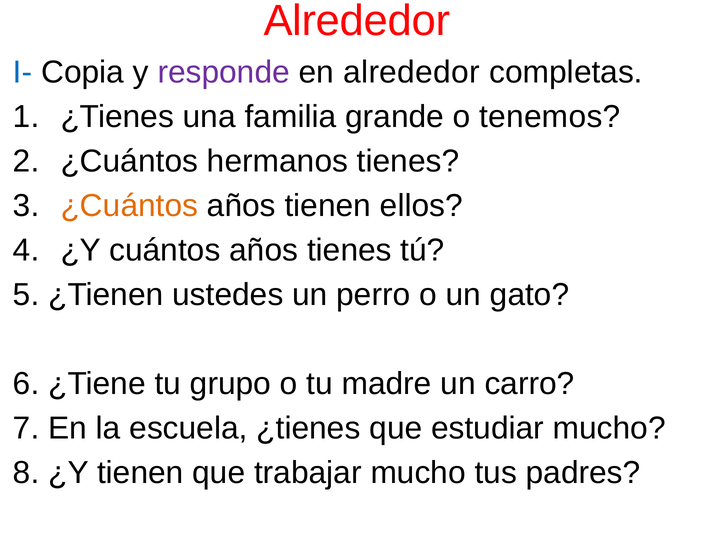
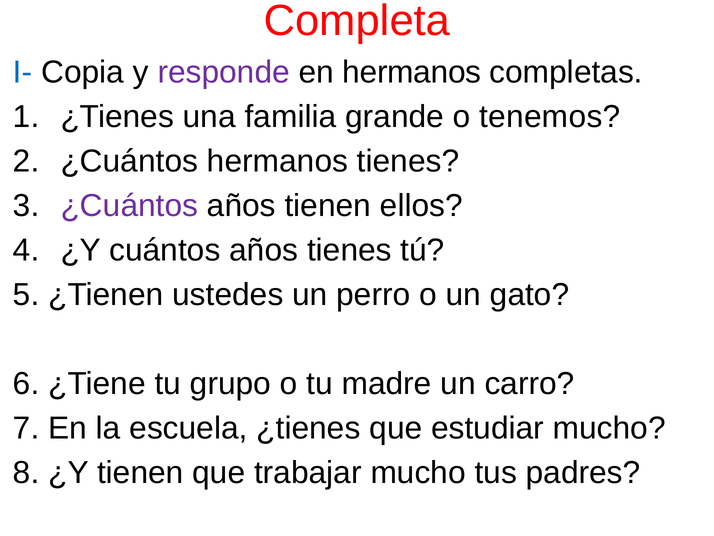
Alrededor: Alrededor -> Completa (357, 21)
en alrededor: alrededor -> hermanos (412, 72)
¿Cuántos colour: orange -> purple (129, 206)
